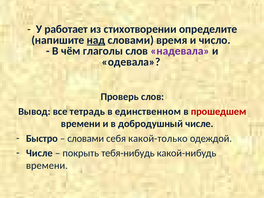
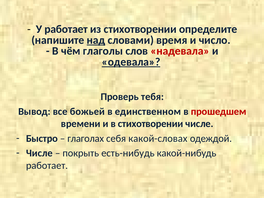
надевала colour: purple -> red (180, 51)
одевала underline: none -> present (131, 62)
Проверь слов: слов -> тебя (153, 97)
тетрадь: тетрадь -> божьей (87, 111)
в добродушный: добродушный -> стихотворении (151, 124)
словами: словами -> глаголах (86, 138)
какой-только: какой-только -> какой-словах (158, 138)
тебя-нибудь: тебя-нибудь -> есть-нибудь (128, 153)
времени: времени -> работает (47, 165)
